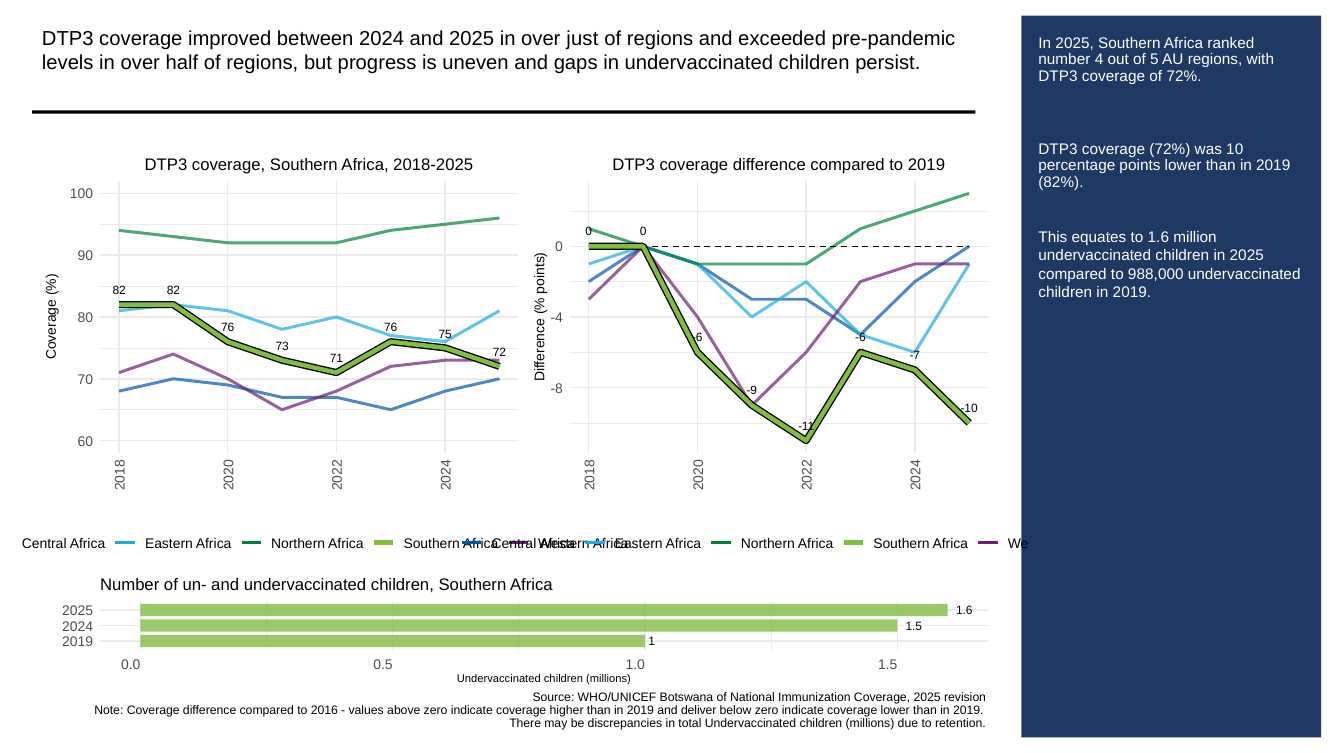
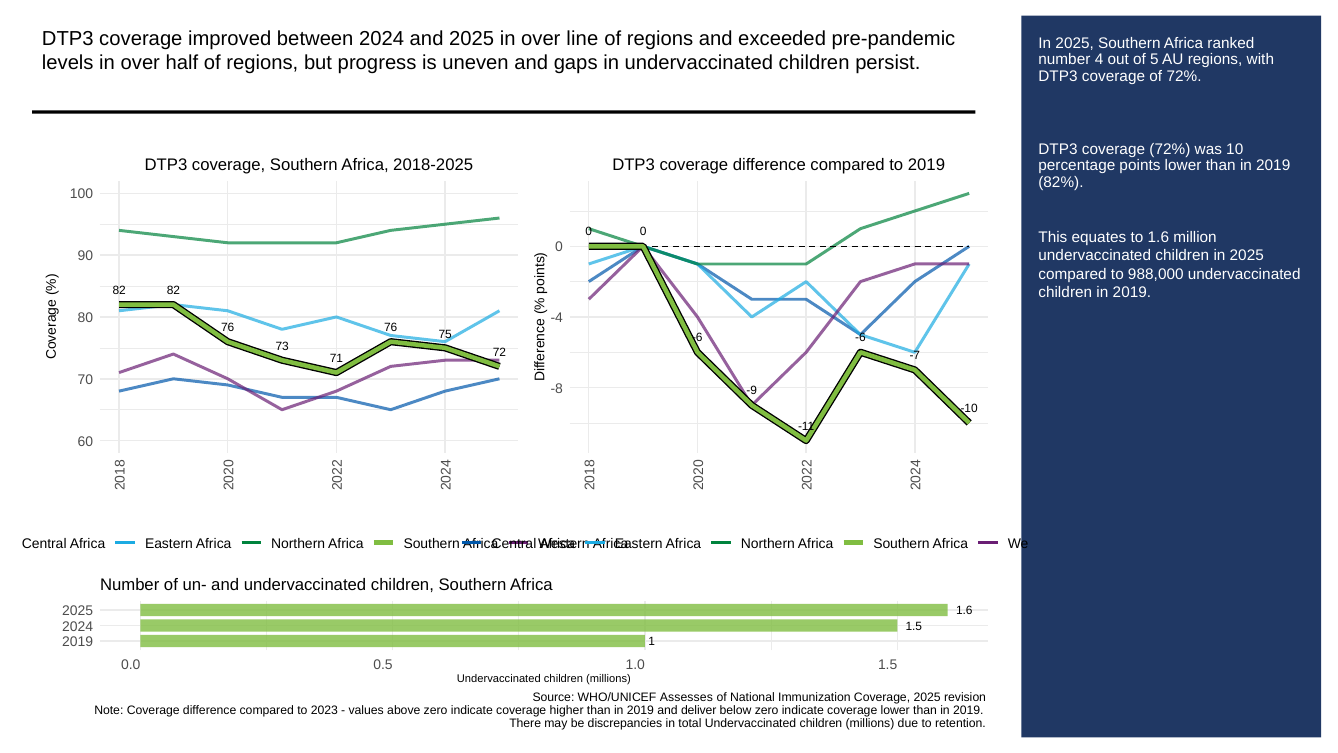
just: just -> line (582, 39)
Botswana: Botswana -> Assesses (686, 697)
2016: 2016 -> 2023 (324, 710)
